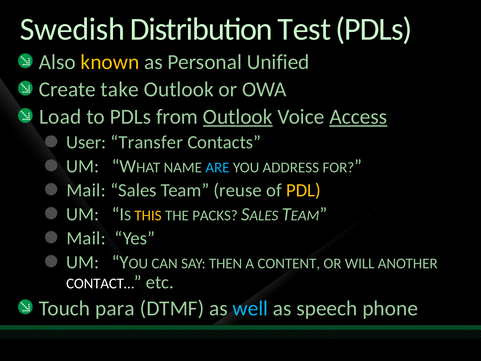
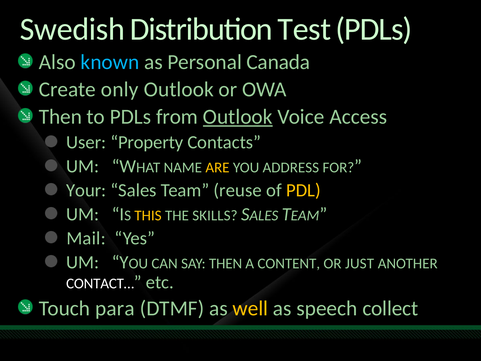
known colour: yellow -> light blue (110, 62)
Unified: Unified -> Canada (278, 62)
take: take -> only (120, 89)
Load: Load -> Then (60, 117)
Access underline: present -> none (358, 117)
Transfer: Transfer -> Property (147, 142)
ARE colour: light blue -> yellow (218, 167)
Mail: Mail -> Your (86, 190)
PACKS: PACKS -> SKILLS (215, 215)
WILL: WILL -> JUST (360, 263)
well colour: light blue -> yellow (250, 308)
phone: phone -> collect (390, 308)
